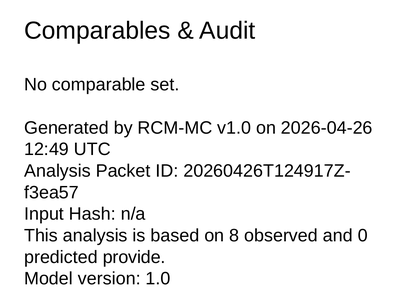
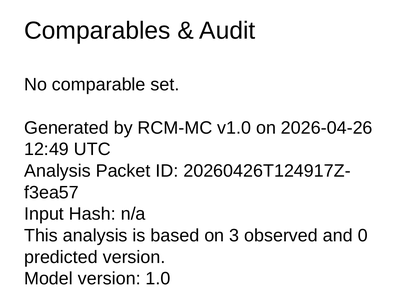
8: 8 -> 3 (234, 235)
predicted provide: provide -> version (134, 256)
